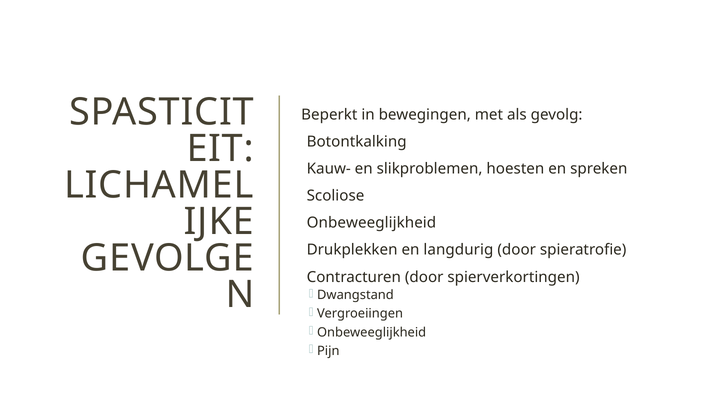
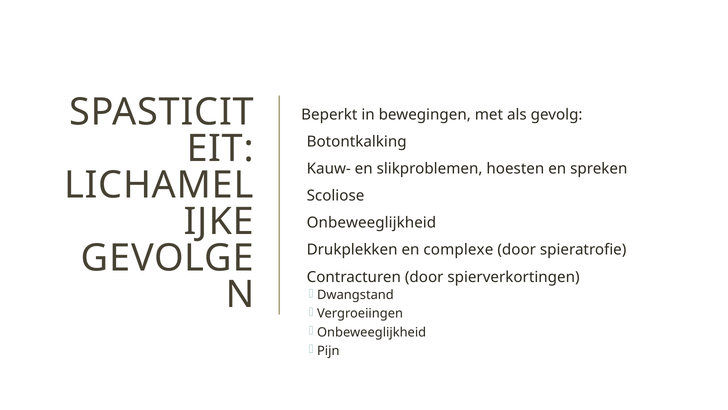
langdurig: langdurig -> complexe (458, 250)
